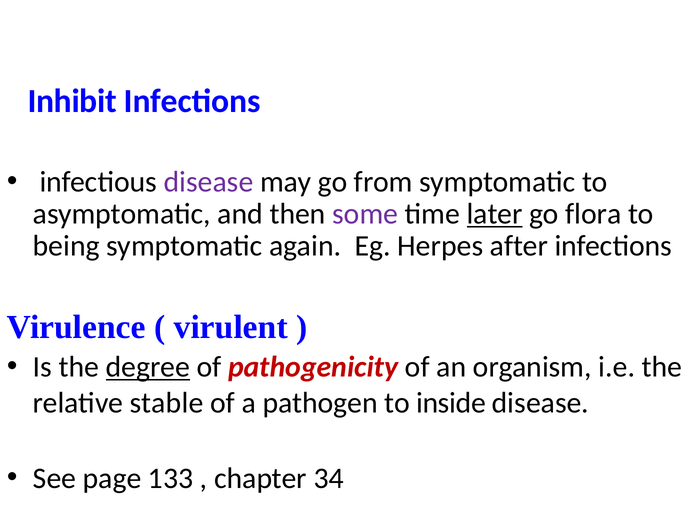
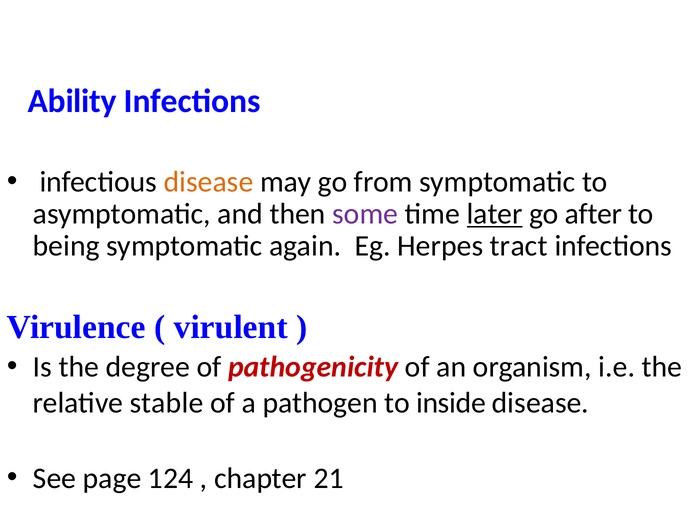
Inhibit: Inhibit -> Ability (72, 101)
disease colour: purple -> orange (209, 182)
flora: flora -> after (594, 214)
after: after -> tract (519, 246)
degree underline: present -> none (148, 367)
133: 133 -> 124 (171, 478)
34: 34 -> 21 (329, 478)
